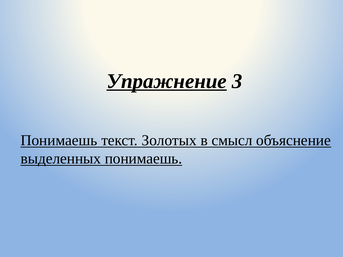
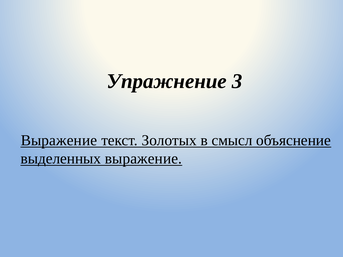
Упражнение underline: present -> none (167, 81)
Понимаешь: Понимаешь -> Выражение (59, 141)
выделенных понимаешь: понимаешь -> выражение (143, 159)
